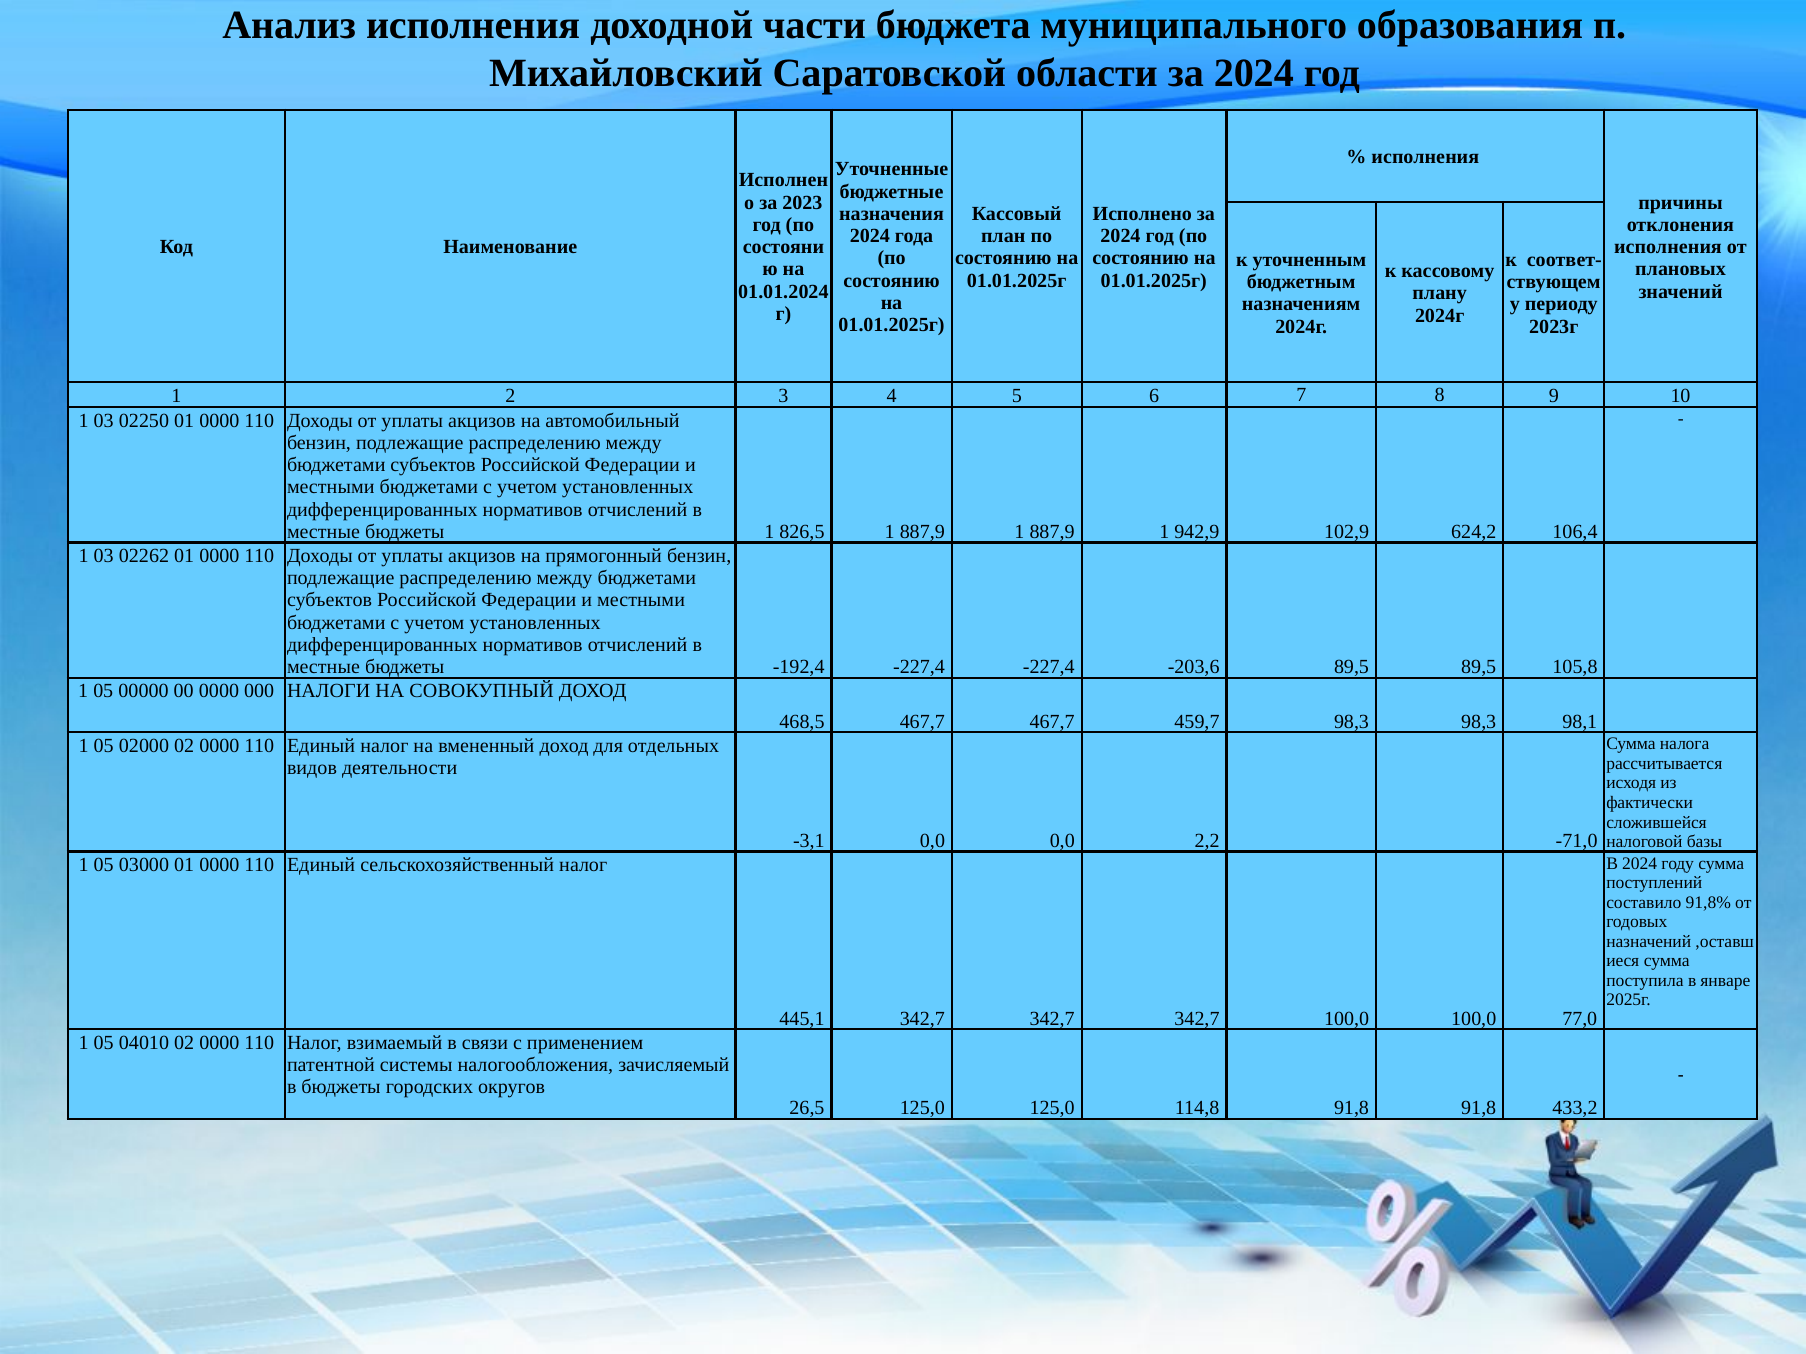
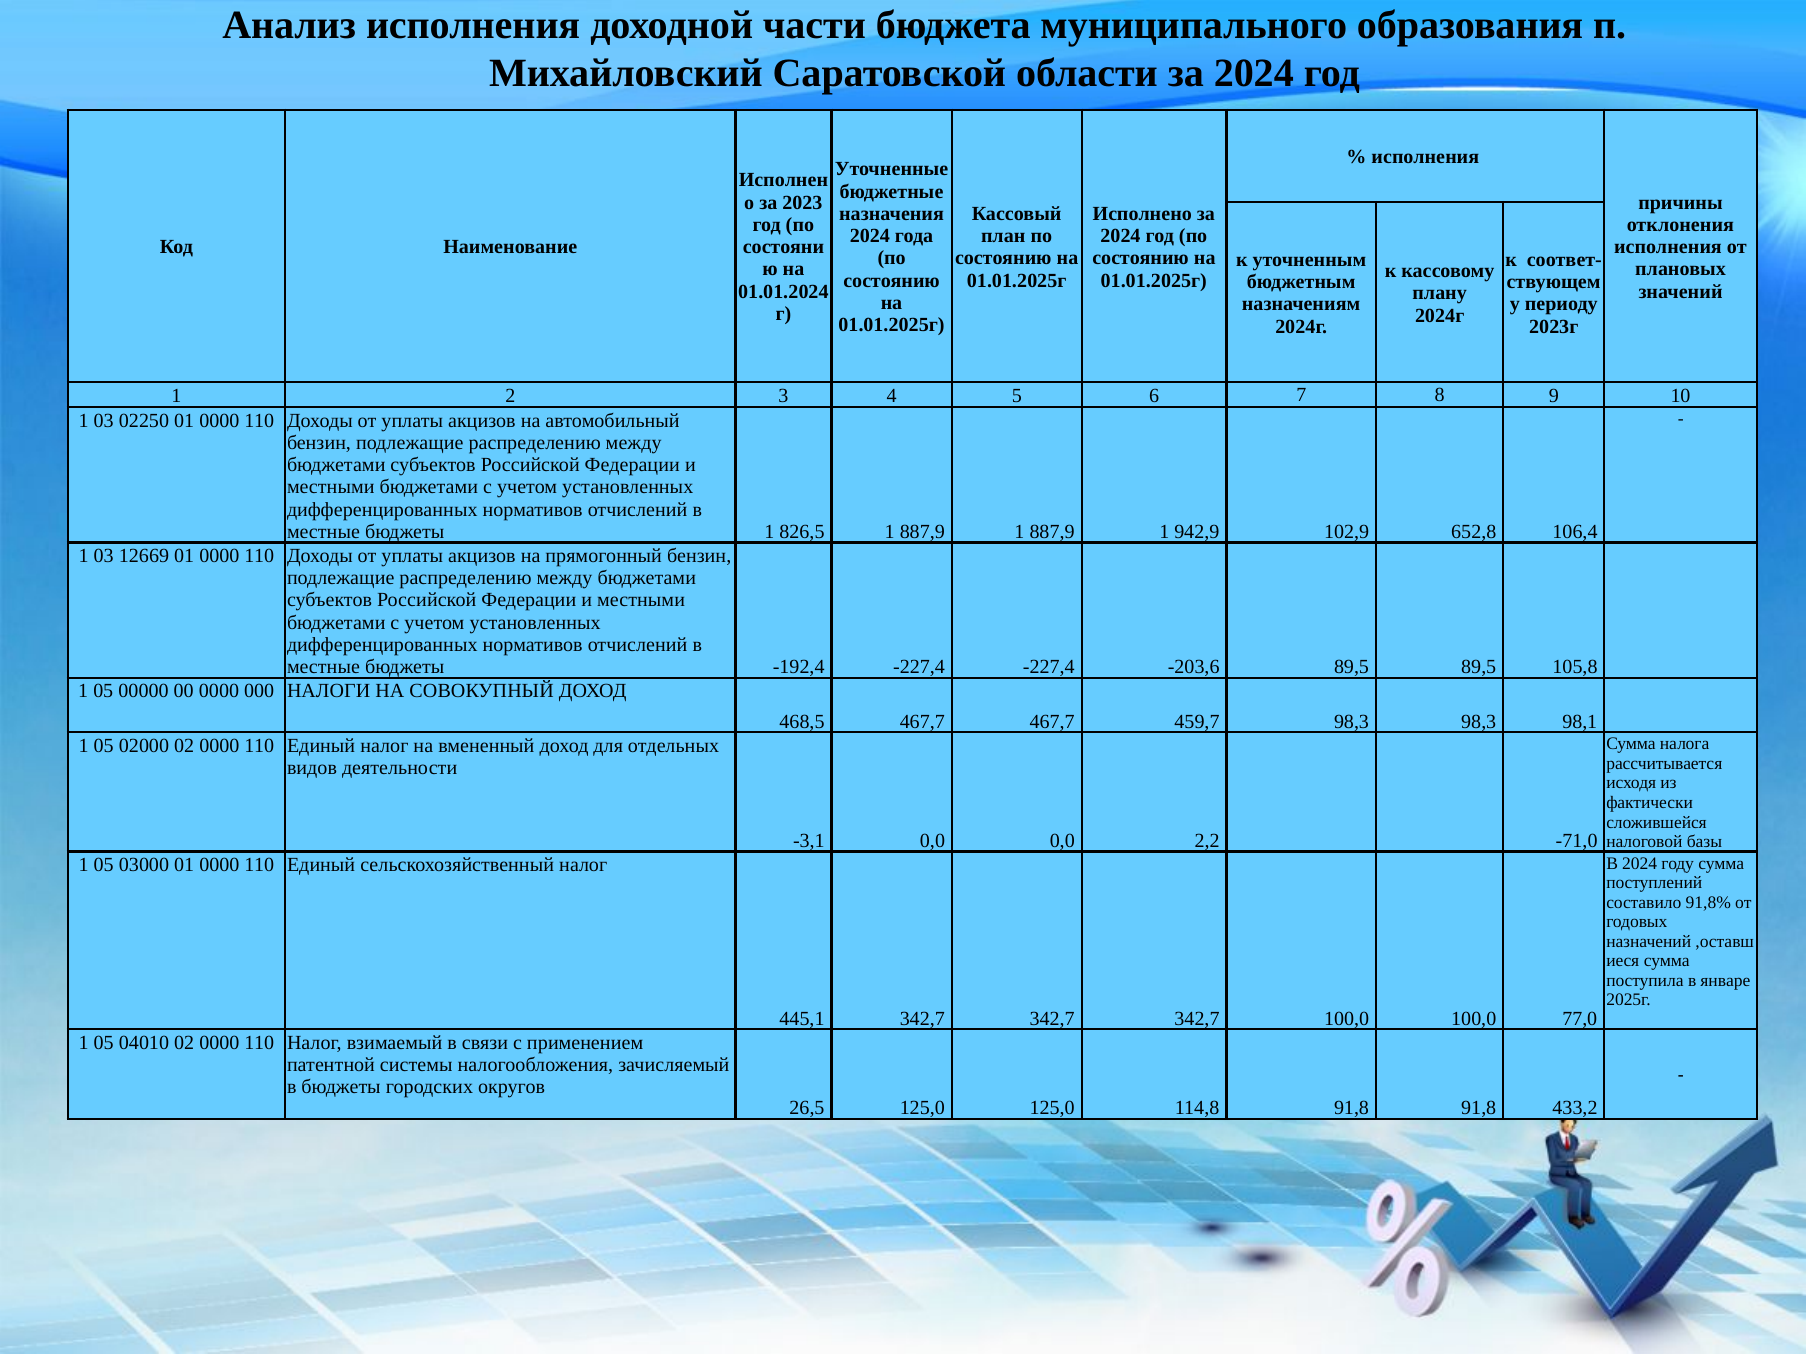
624,2: 624,2 -> 652,8 (1474, 532)
02262: 02262 -> 12669 (144, 556)
